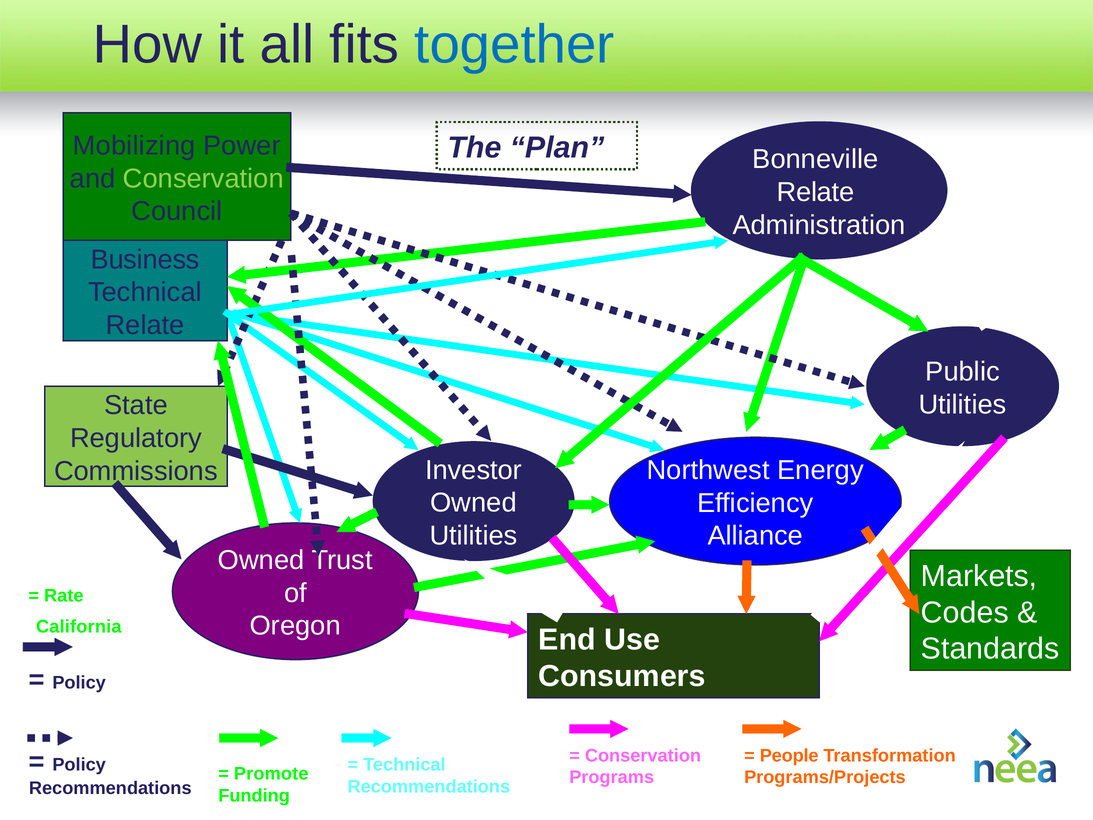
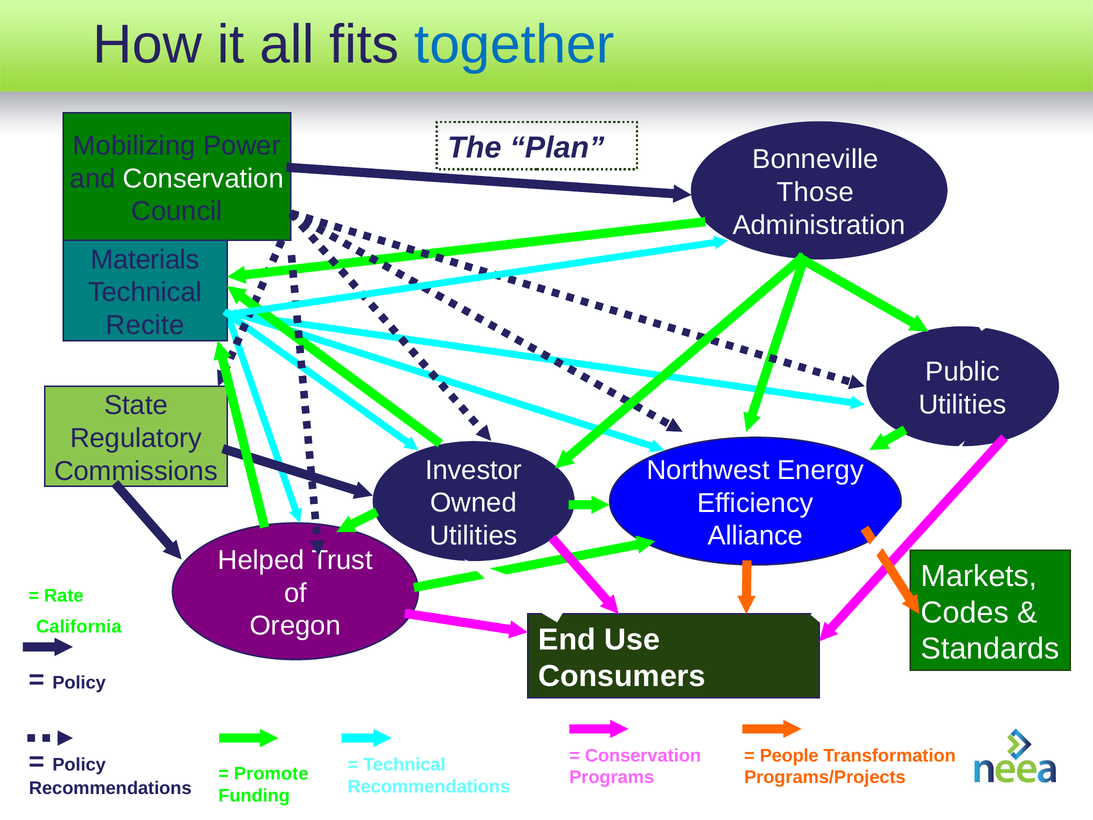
Conservation colour: light green -> white (203, 179)
Relate: Relate -> Those (815, 192)
Business: Business -> Materials (145, 260)
Relate: Relate -> Recite (145, 325)
Owned: Owned -> Helped (261, 560)
